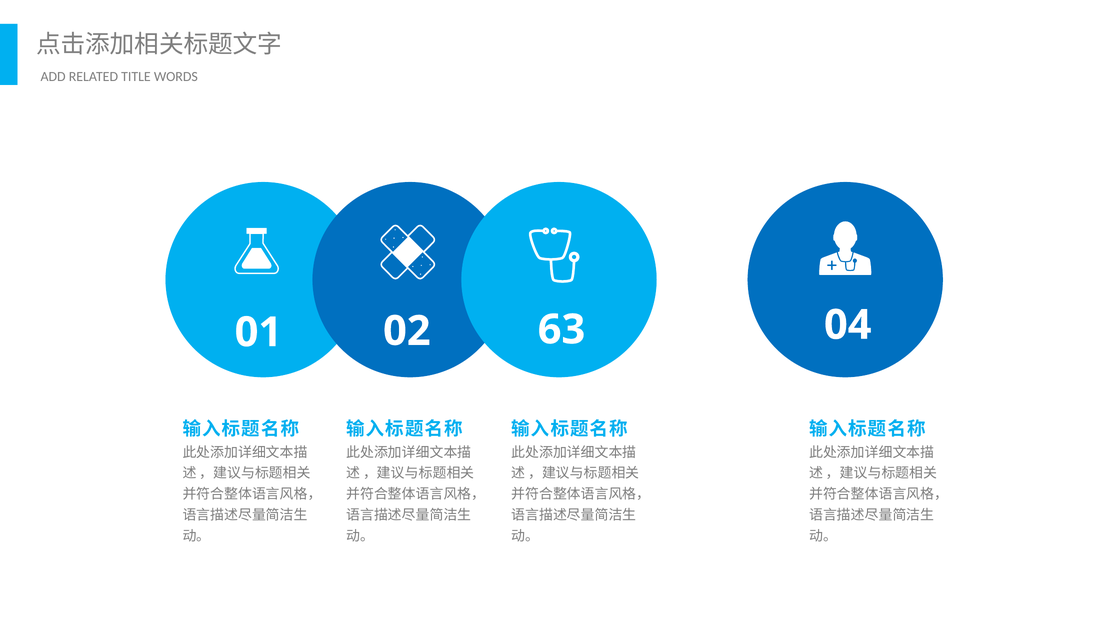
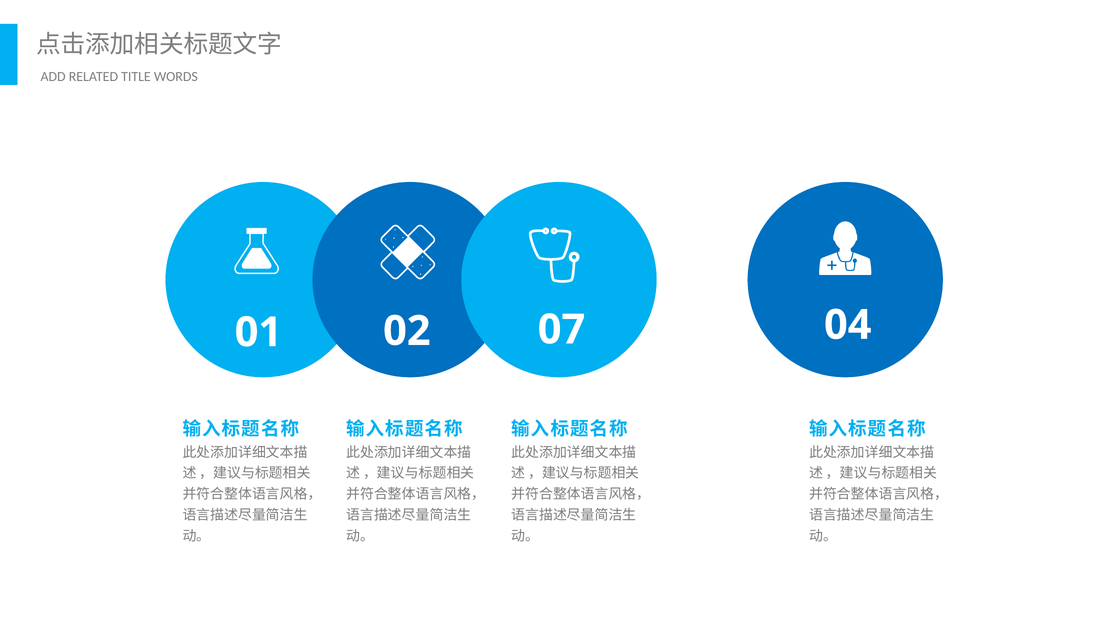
63: 63 -> 07 (562, 330)
